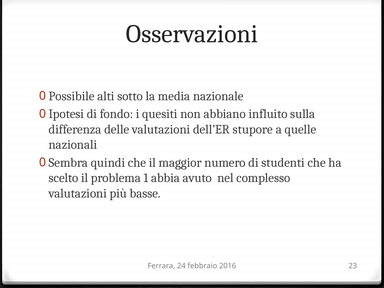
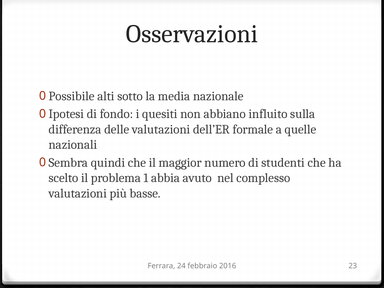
stupore: stupore -> formale (253, 129)
